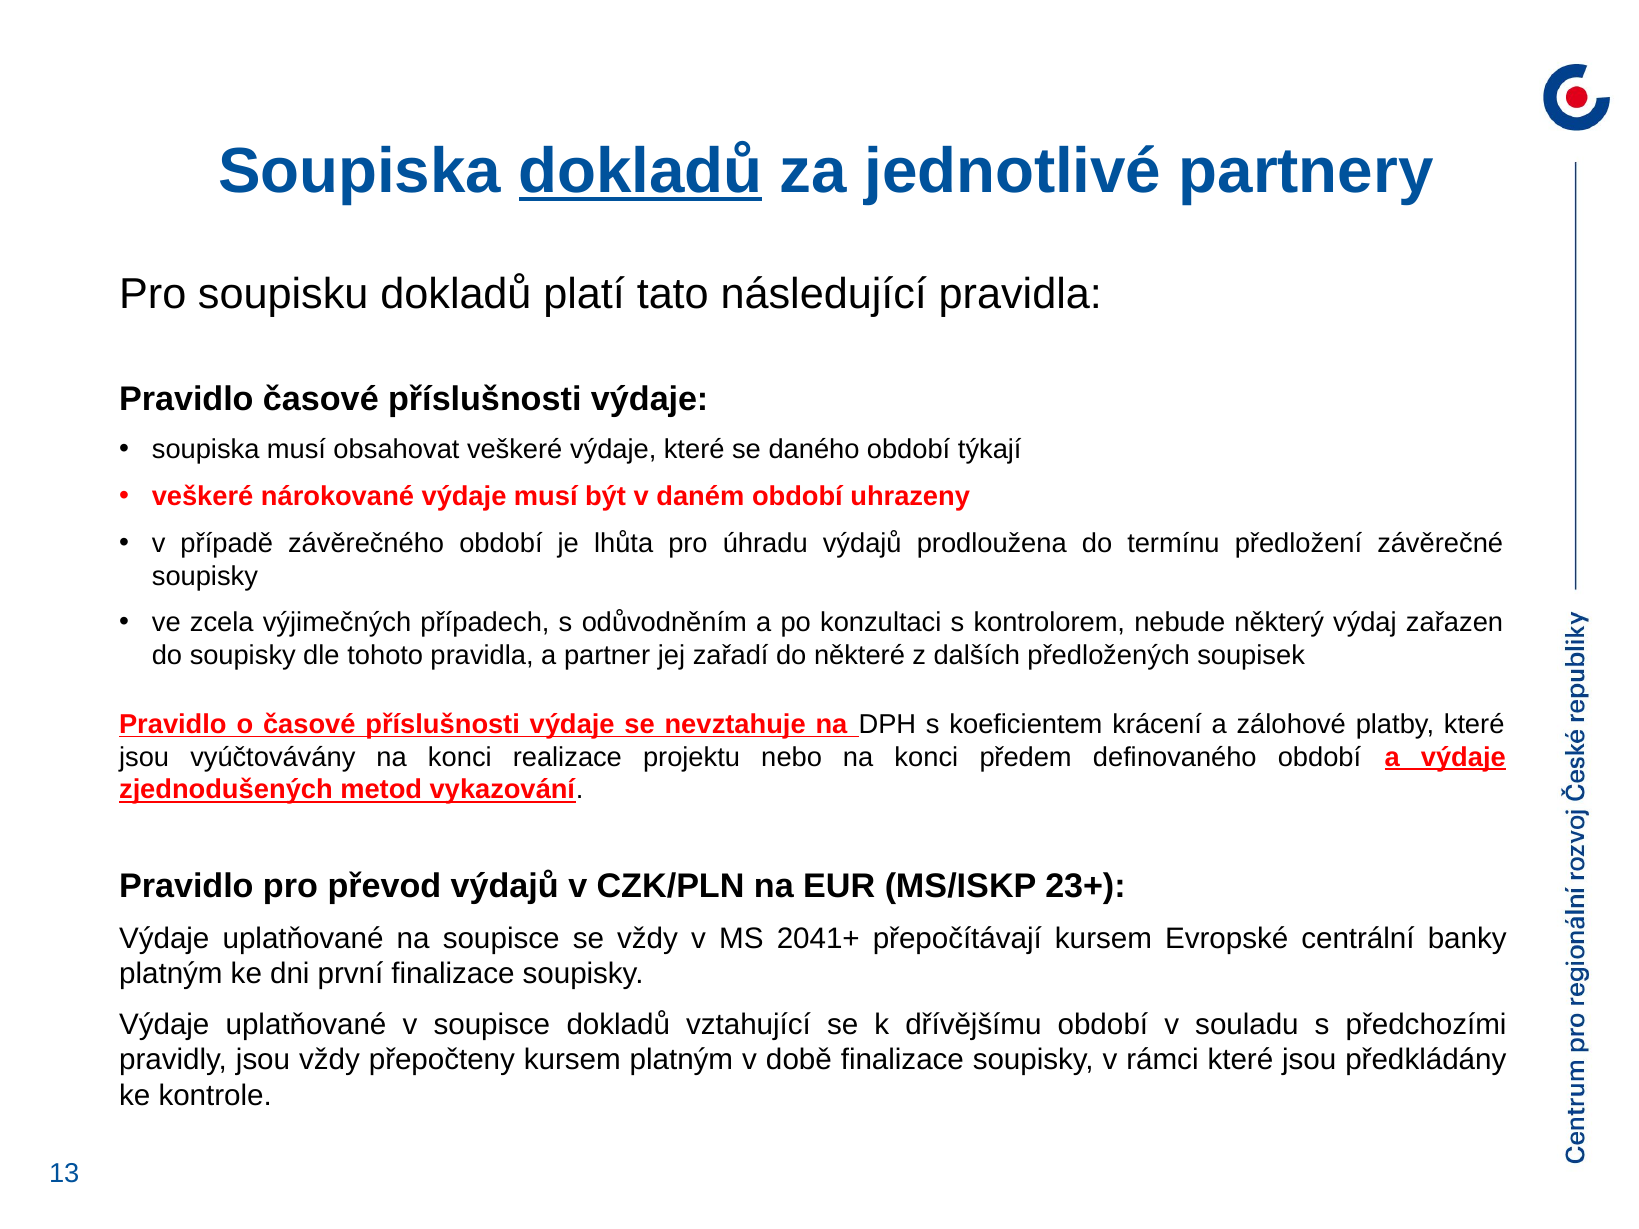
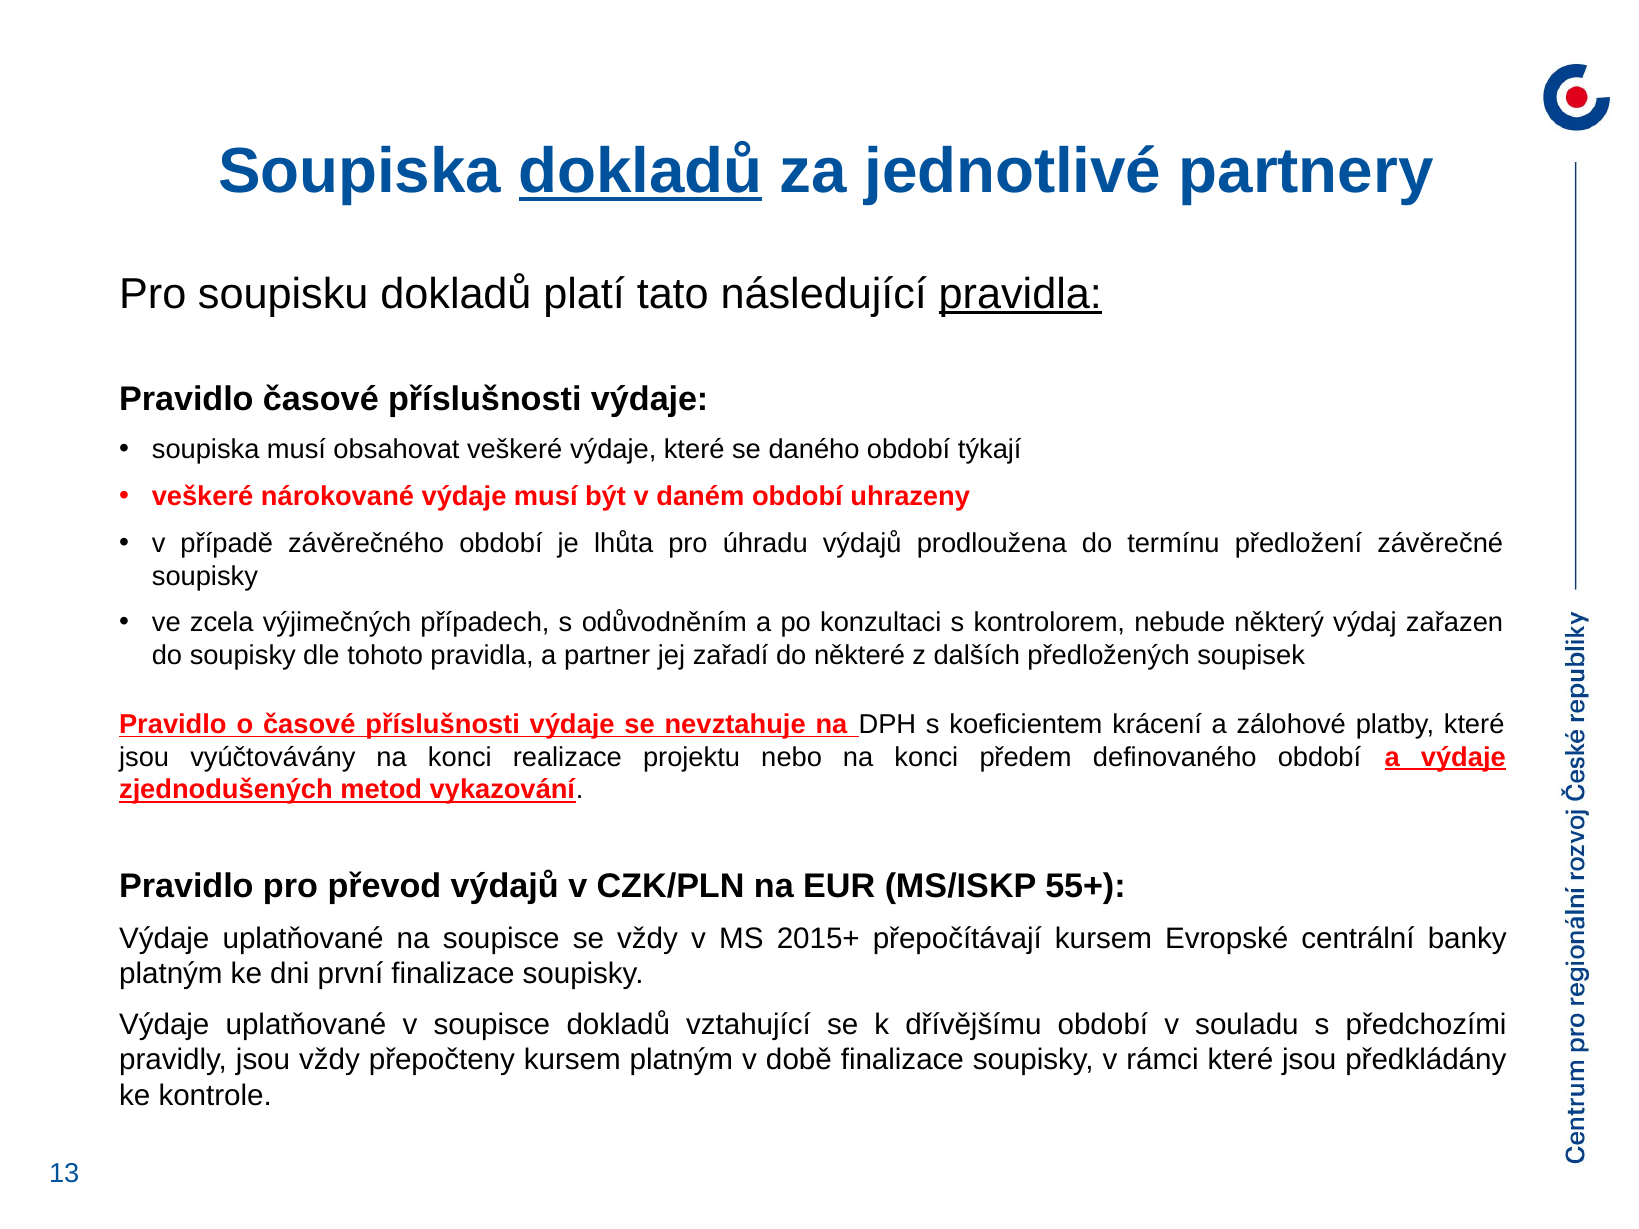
pravidla underline: none -> present (1020, 294)
23+: 23+ -> 55+ (1085, 886)
2041+: 2041+ -> 2015+ (818, 939)
